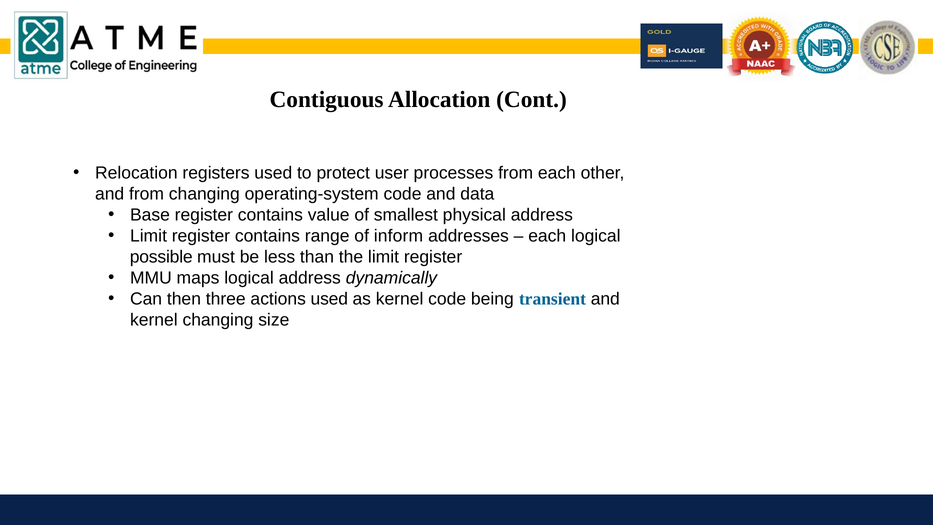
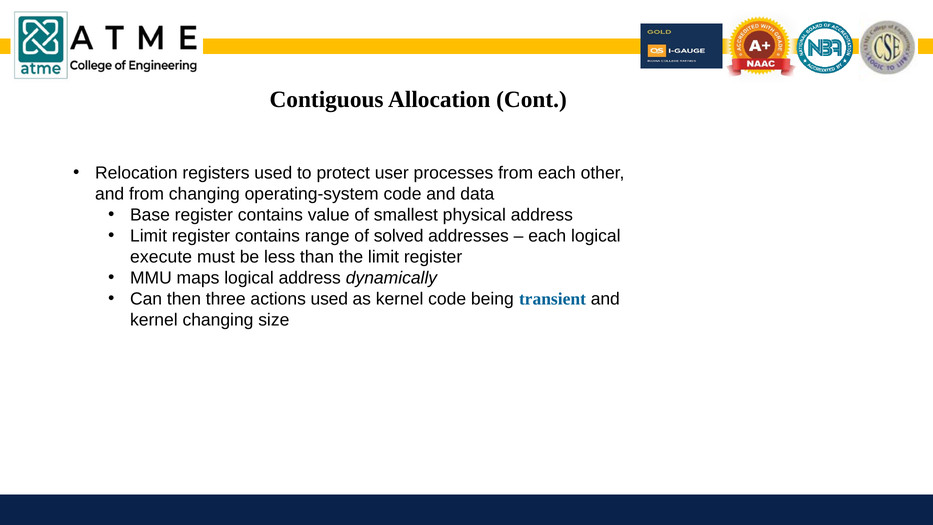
inform: inform -> solved (399, 236)
possible: possible -> execute (161, 257)
